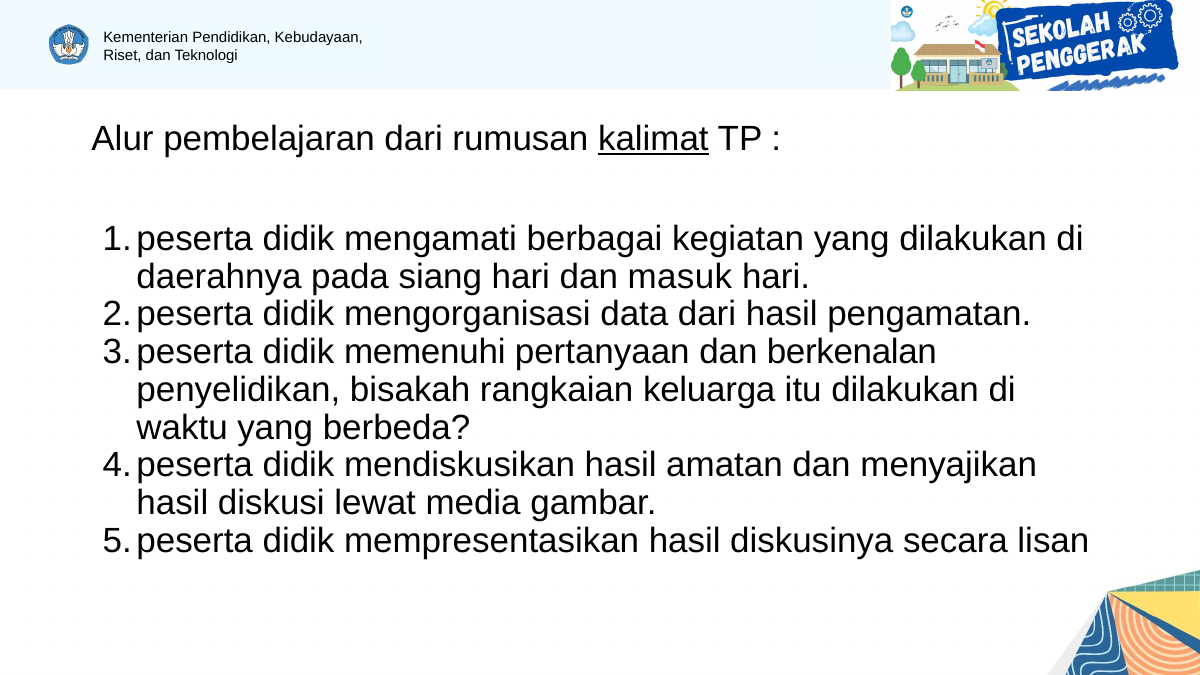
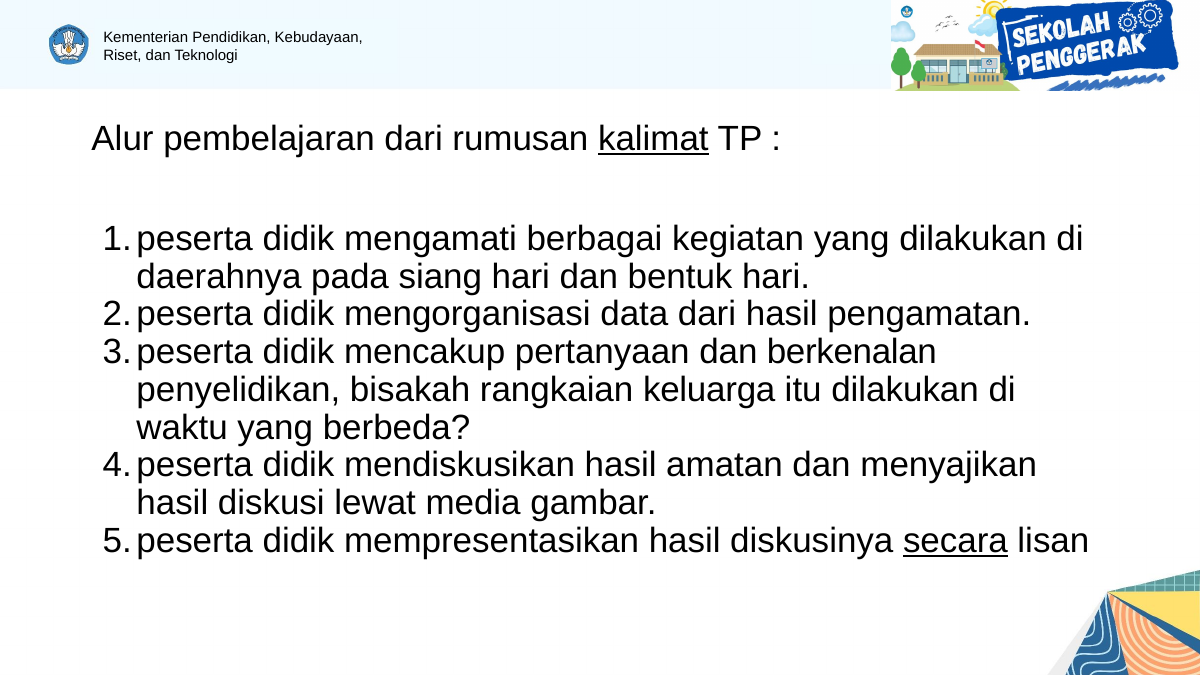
masuk: masuk -> bentuk (680, 277)
memenuhi: memenuhi -> mencakup (425, 352)
secara underline: none -> present (955, 541)
